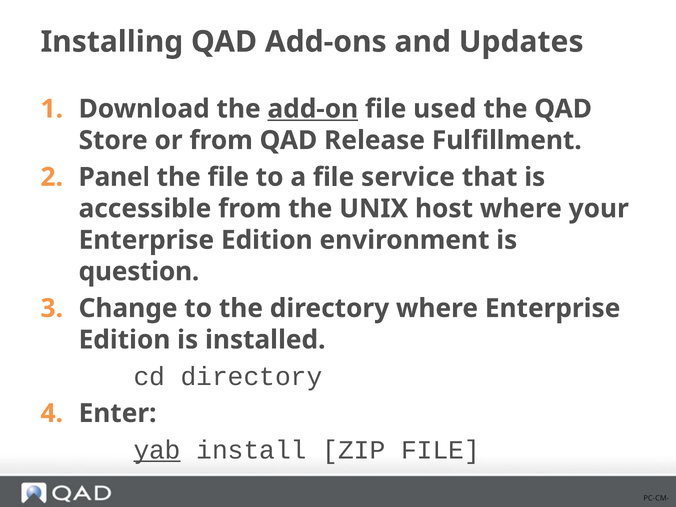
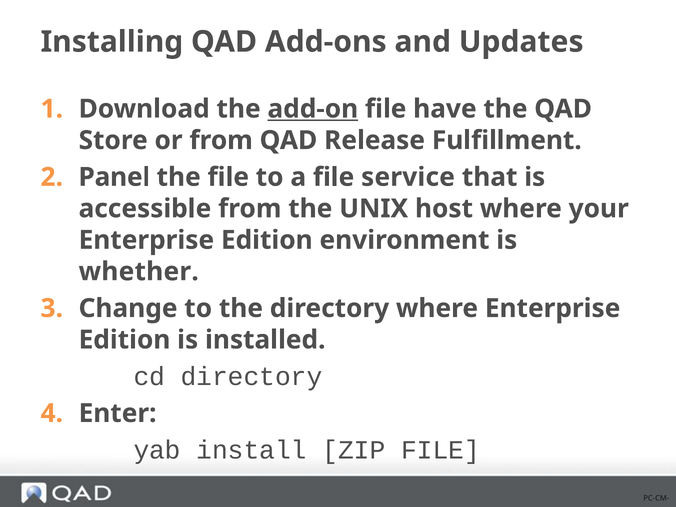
used: used -> have (445, 109)
question: question -> whether (139, 272)
yab underline: present -> none (157, 450)
